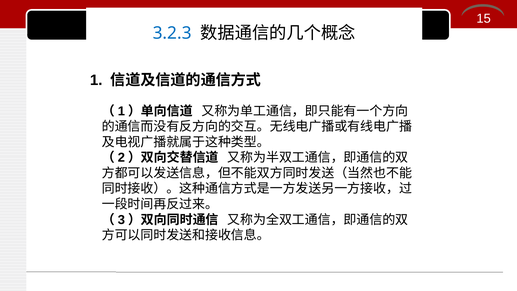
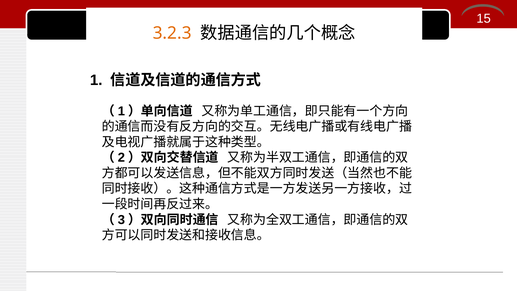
3.2.3 colour: blue -> orange (172, 33)
